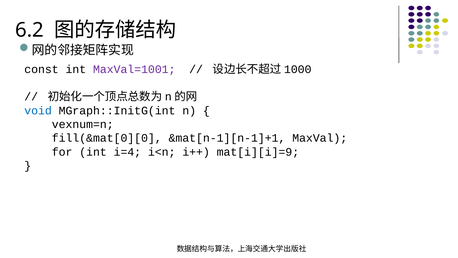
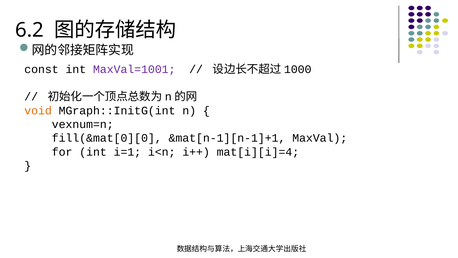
void colour: blue -> orange (38, 110)
i=4: i=4 -> i=1 (127, 152)
mat[i][i]=9: mat[i][i]=9 -> mat[i][i]=4 (258, 152)
